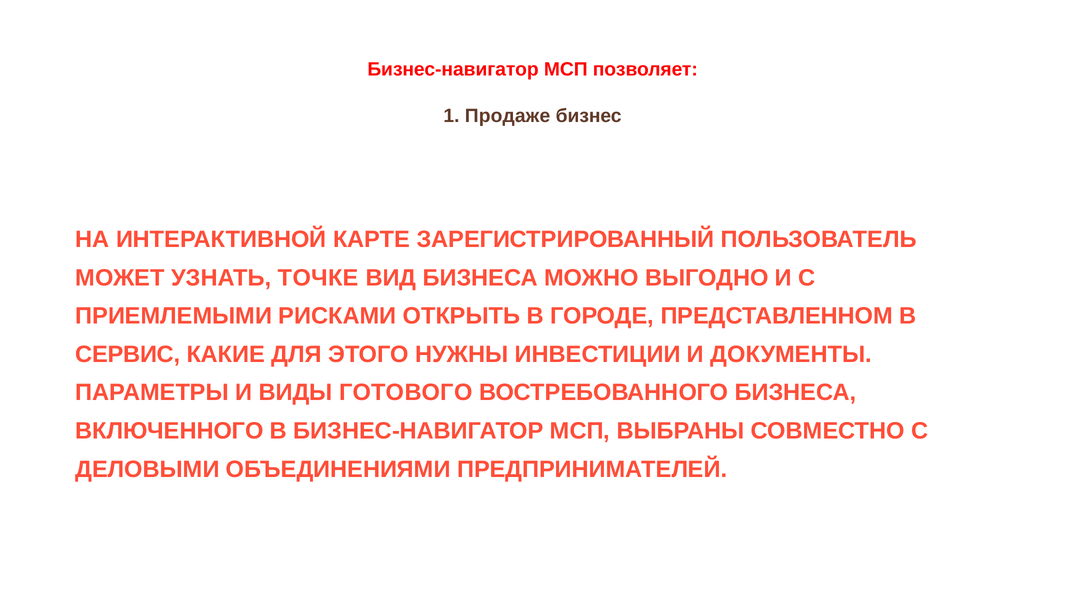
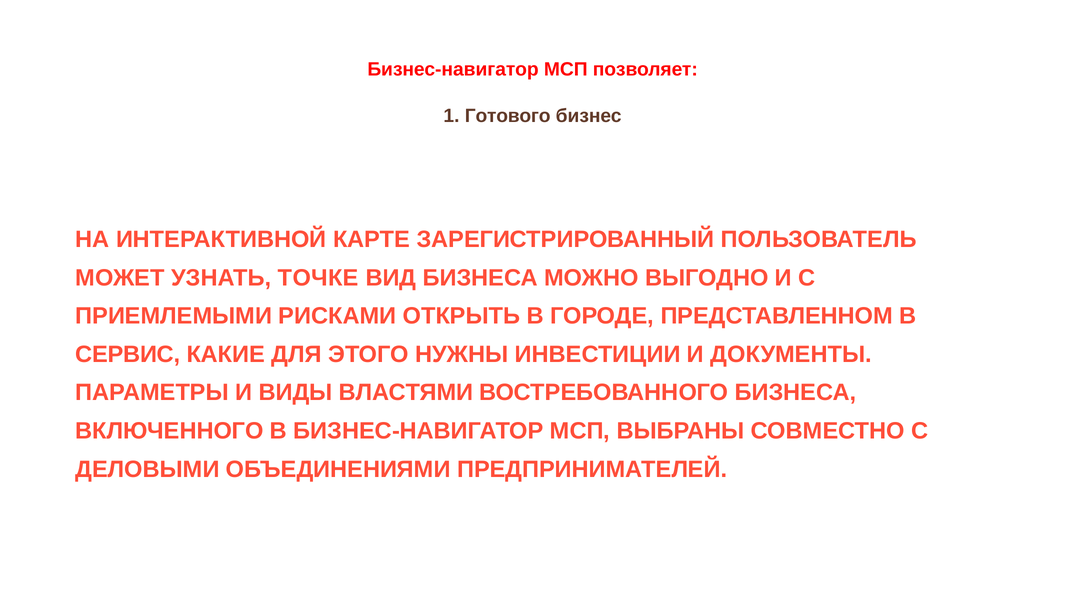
Продаже: Продаже -> Готового (508, 116)
ГОТОВОГО: ГОТОВОГО -> ВЛАСТЯМИ (406, 393)
